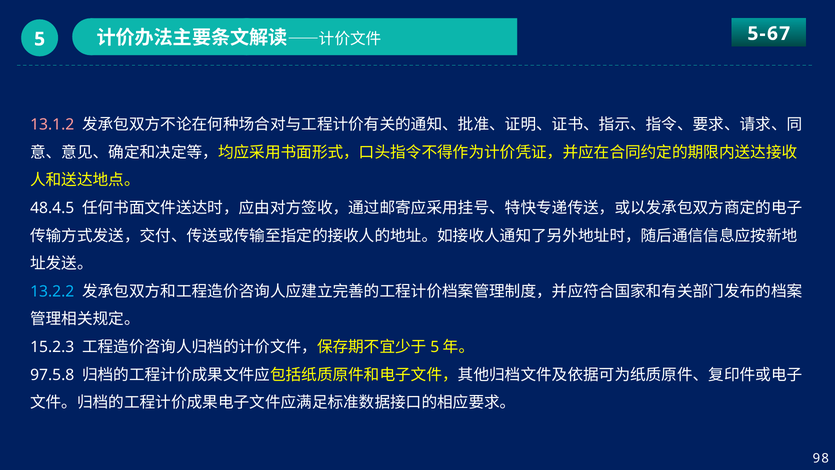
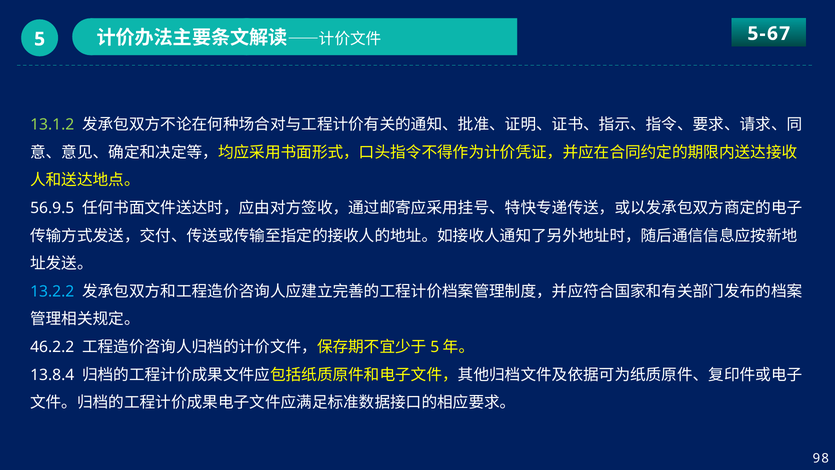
13.1.2 colour: pink -> light green (52, 125)
48.4.5: 48.4.5 -> 56.9.5 (52, 208)
15.2.3: 15.2.3 -> 46.2.2 (52, 347)
97.5.8: 97.5.8 -> 13.8.4 (52, 375)
